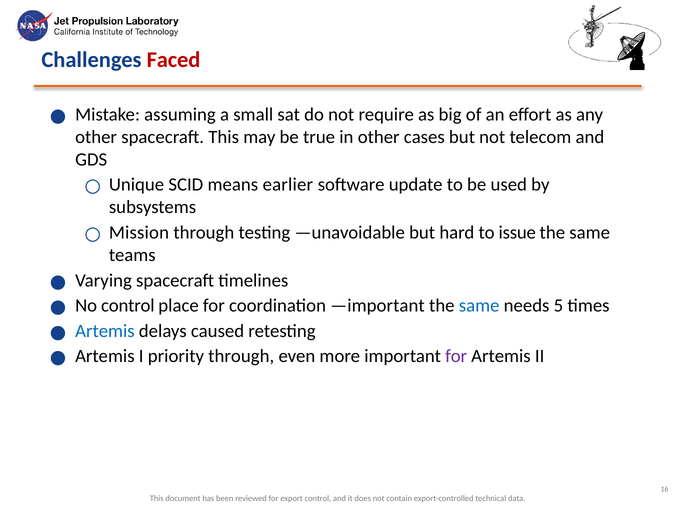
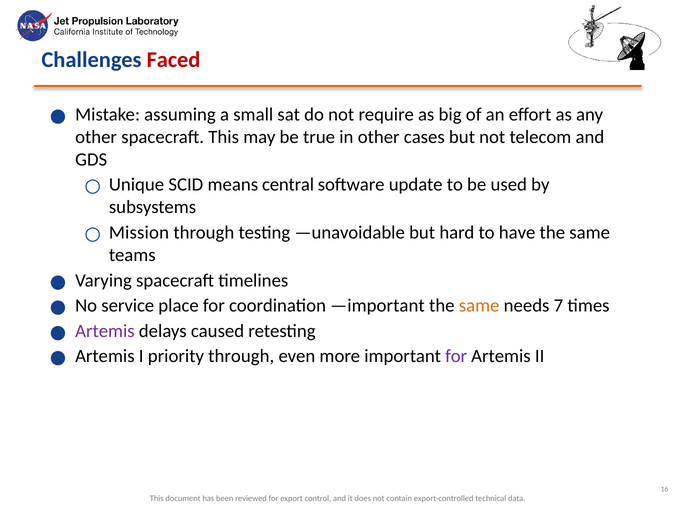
earlier: earlier -> central (288, 185)
issue: issue -> have (517, 233)
No control: control -> service (128, 306)
same colour: blue -> orange (479, 306)
5: 5 -> 7 (558, 306)
Artemis colour: blue -> purple (105, 331)
